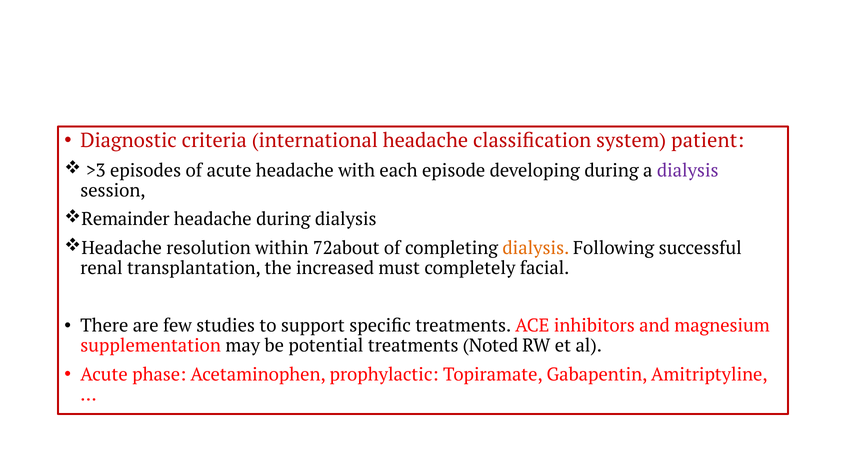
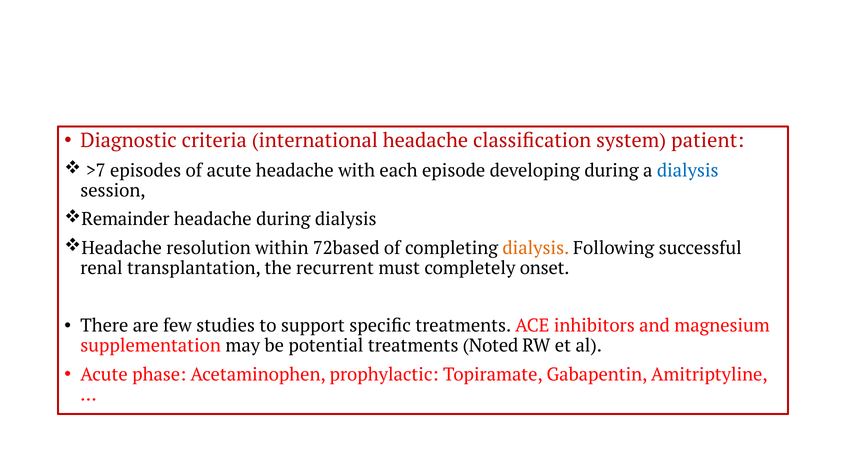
>3: >3 -> >7 (96, 170)
dialysis colour: purple -> blue (688, 170)
72about: 72about -> 72based (346, 248)
increased: increased -> recurrent (335, 268)
facial: facial -> onset (545, 268)
